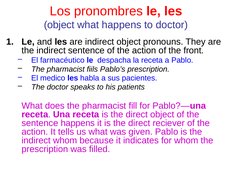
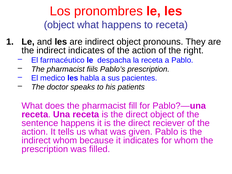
to doctor: doctor -> receta (172, 25)
indirect sentence: sentence -> indicates (86, 51)
front: front -> right (194, 51)
